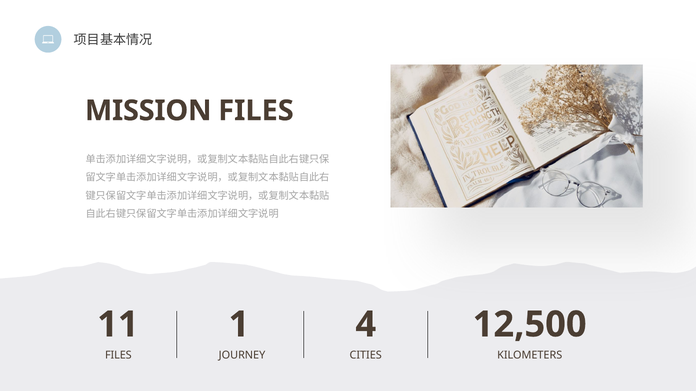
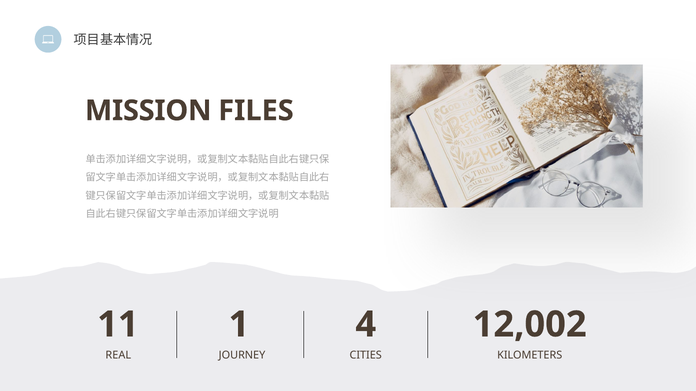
12,500: 12,500 -> 12,002 (530, 325)
FILES: FILES -> REAL (118, 356)
